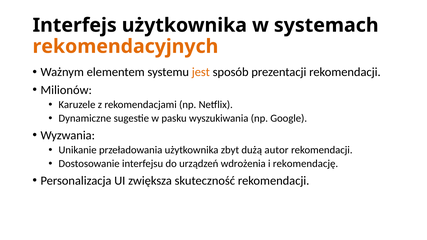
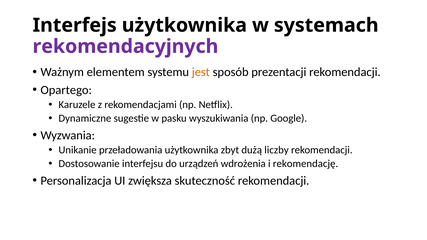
rekomendacyjnych colour: orange -> purple (125, 46)
Milionów: Milionów -> Opartego (66, 90)
autor: autor -> liczby (277, 150)
